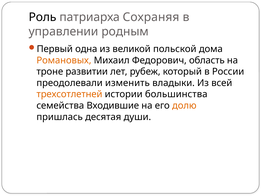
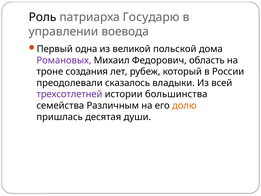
Сохраняя: Сохраняя -> Государю (151, 17)
родным: родным -> воевода (125, 32)
Романовых colour: orange -> purple (64, 60)
развитии: развитии -> создания (87, 72)
изменить: изменить -> сказалось (128, 83)
трехсотлетней colour: orange -> purple (69, 94)
Входившие: Входившие -> Различным (113, 105)
